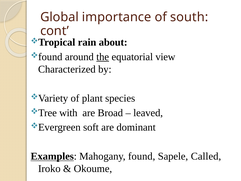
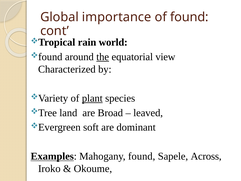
of south: south -> found (189, 17)
about: about -> world (113, 42)
plant underline: none -> present (92, 98)
with: with -> land (68, 113)
Called: Called -> Across (206, 156)
